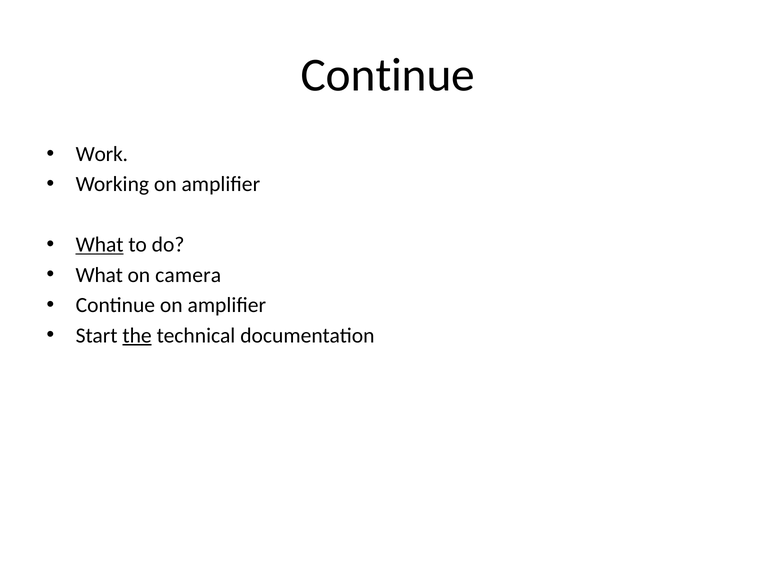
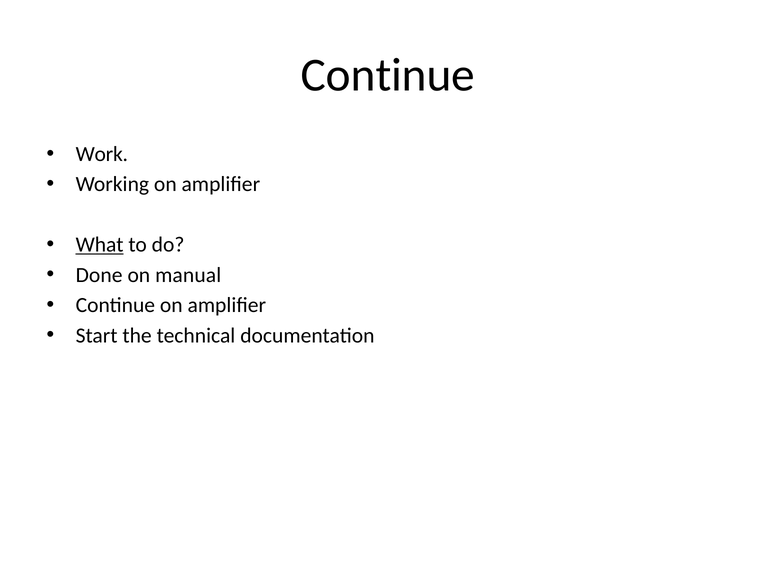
What: What -> Done (99, 275)
camera: camera -> manual (188, 275)
the underline: present -> none (137, 335)
